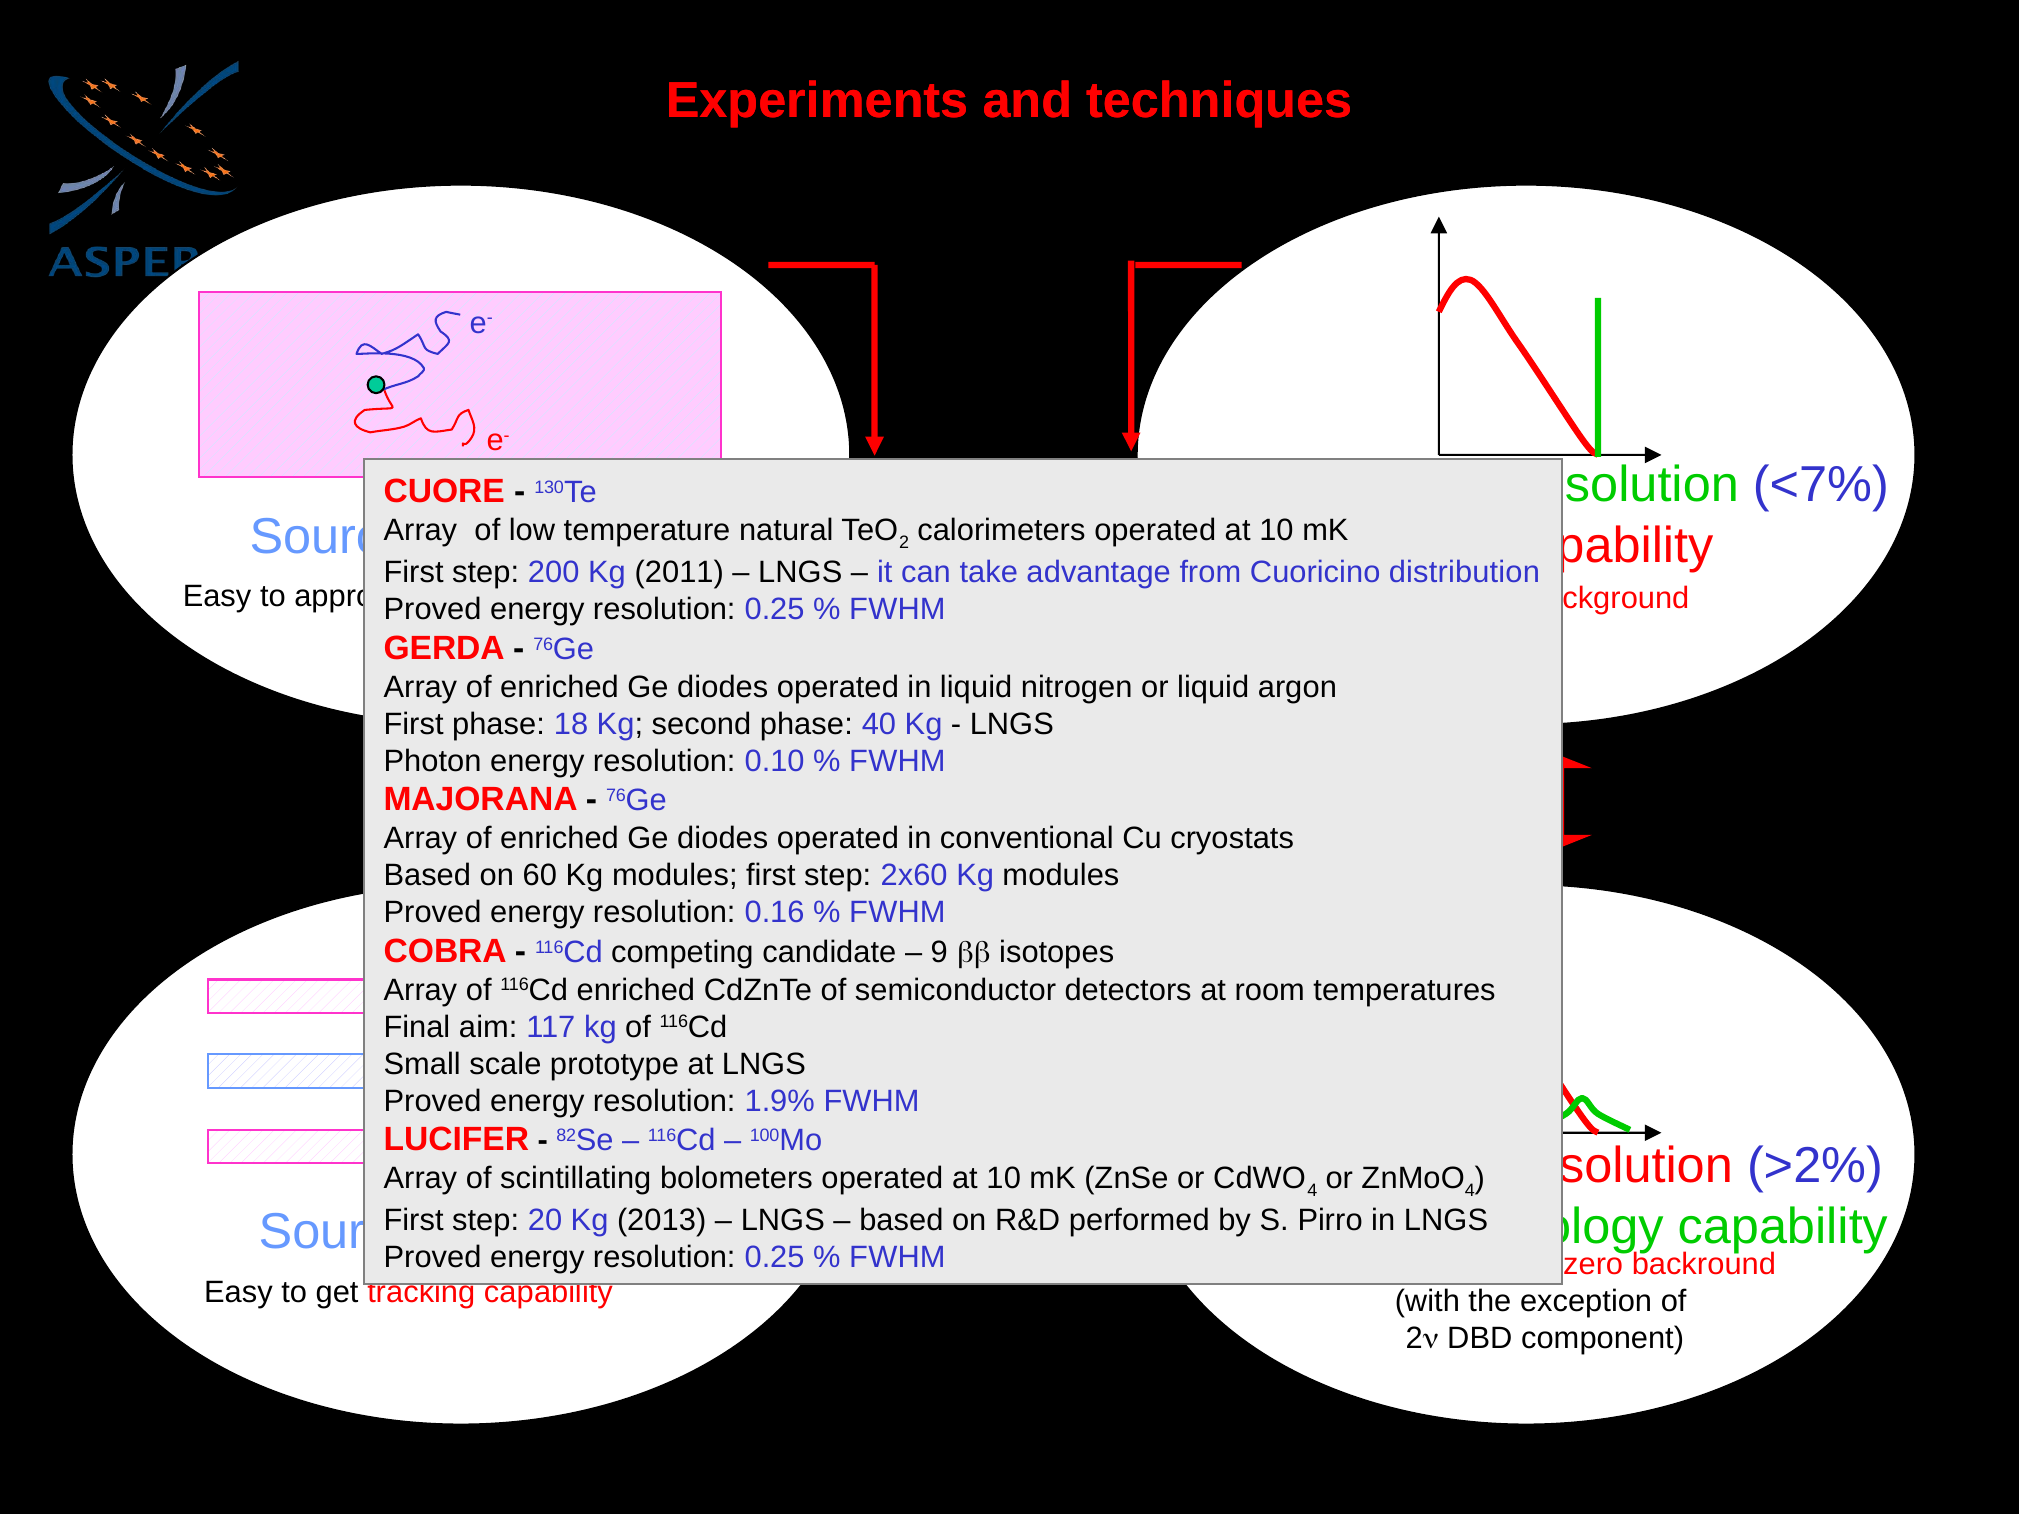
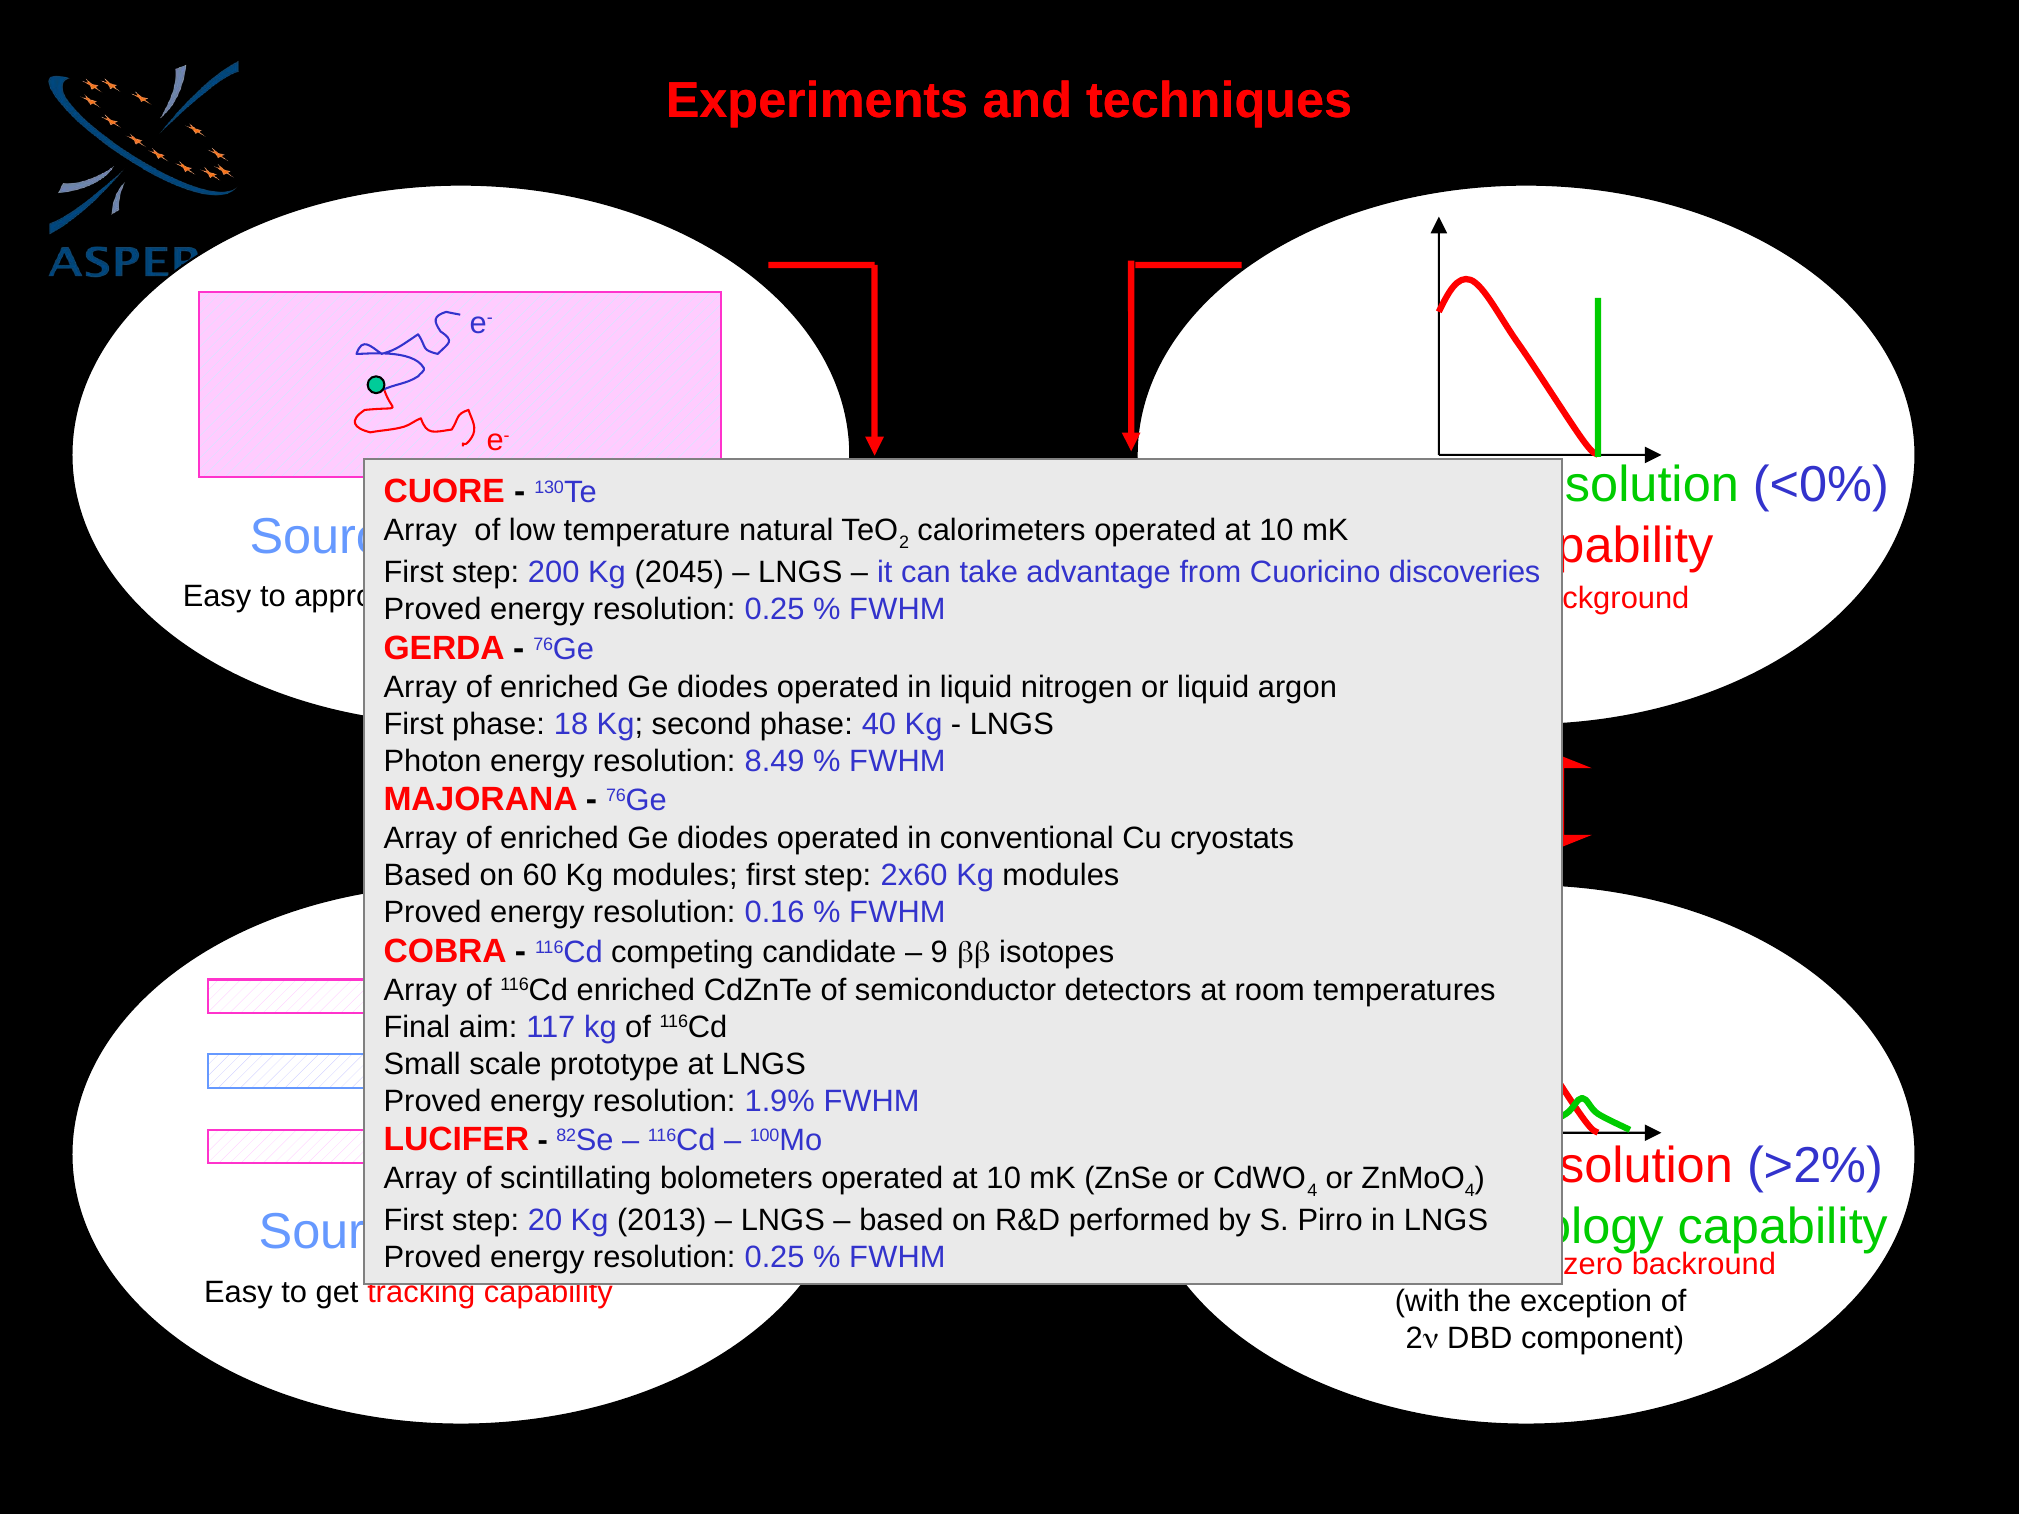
<7%: <7% -> <0% (1821, 485)
2011: 2011 -> 2045 (679, 573)
distribution: distribution -> discoveries (1465, 573)
0.10: 0.10 -> 8.49 (775, 761)
